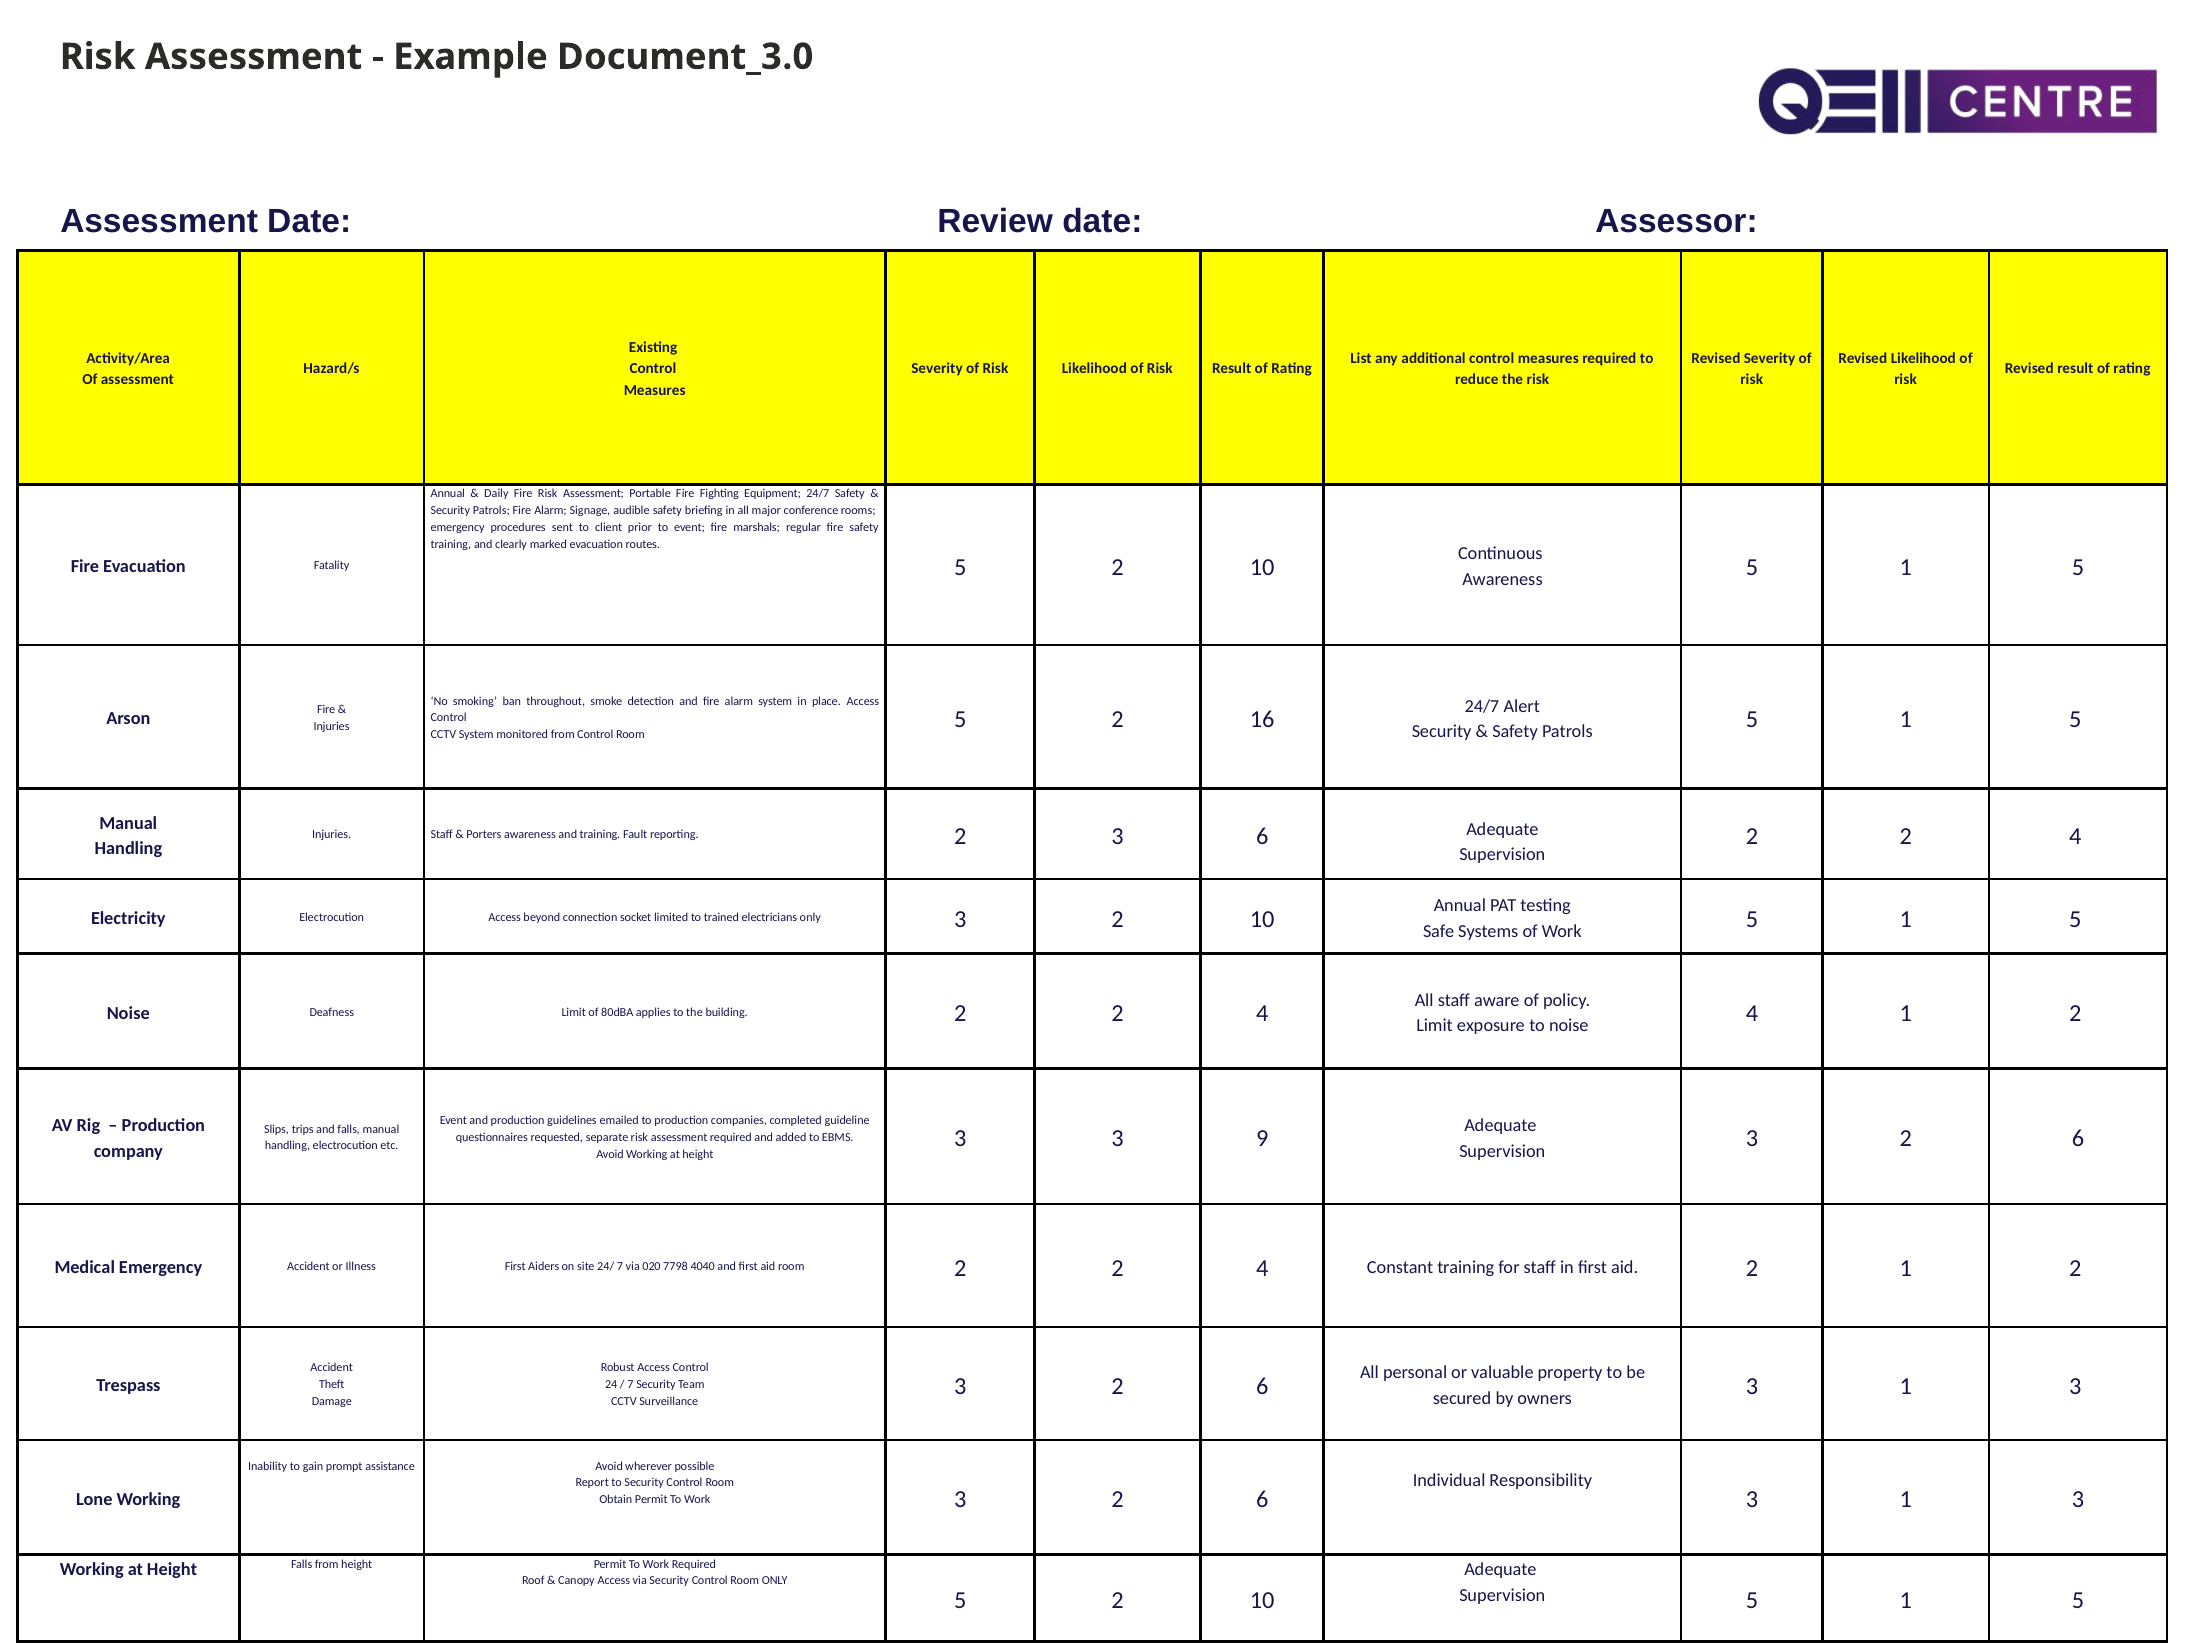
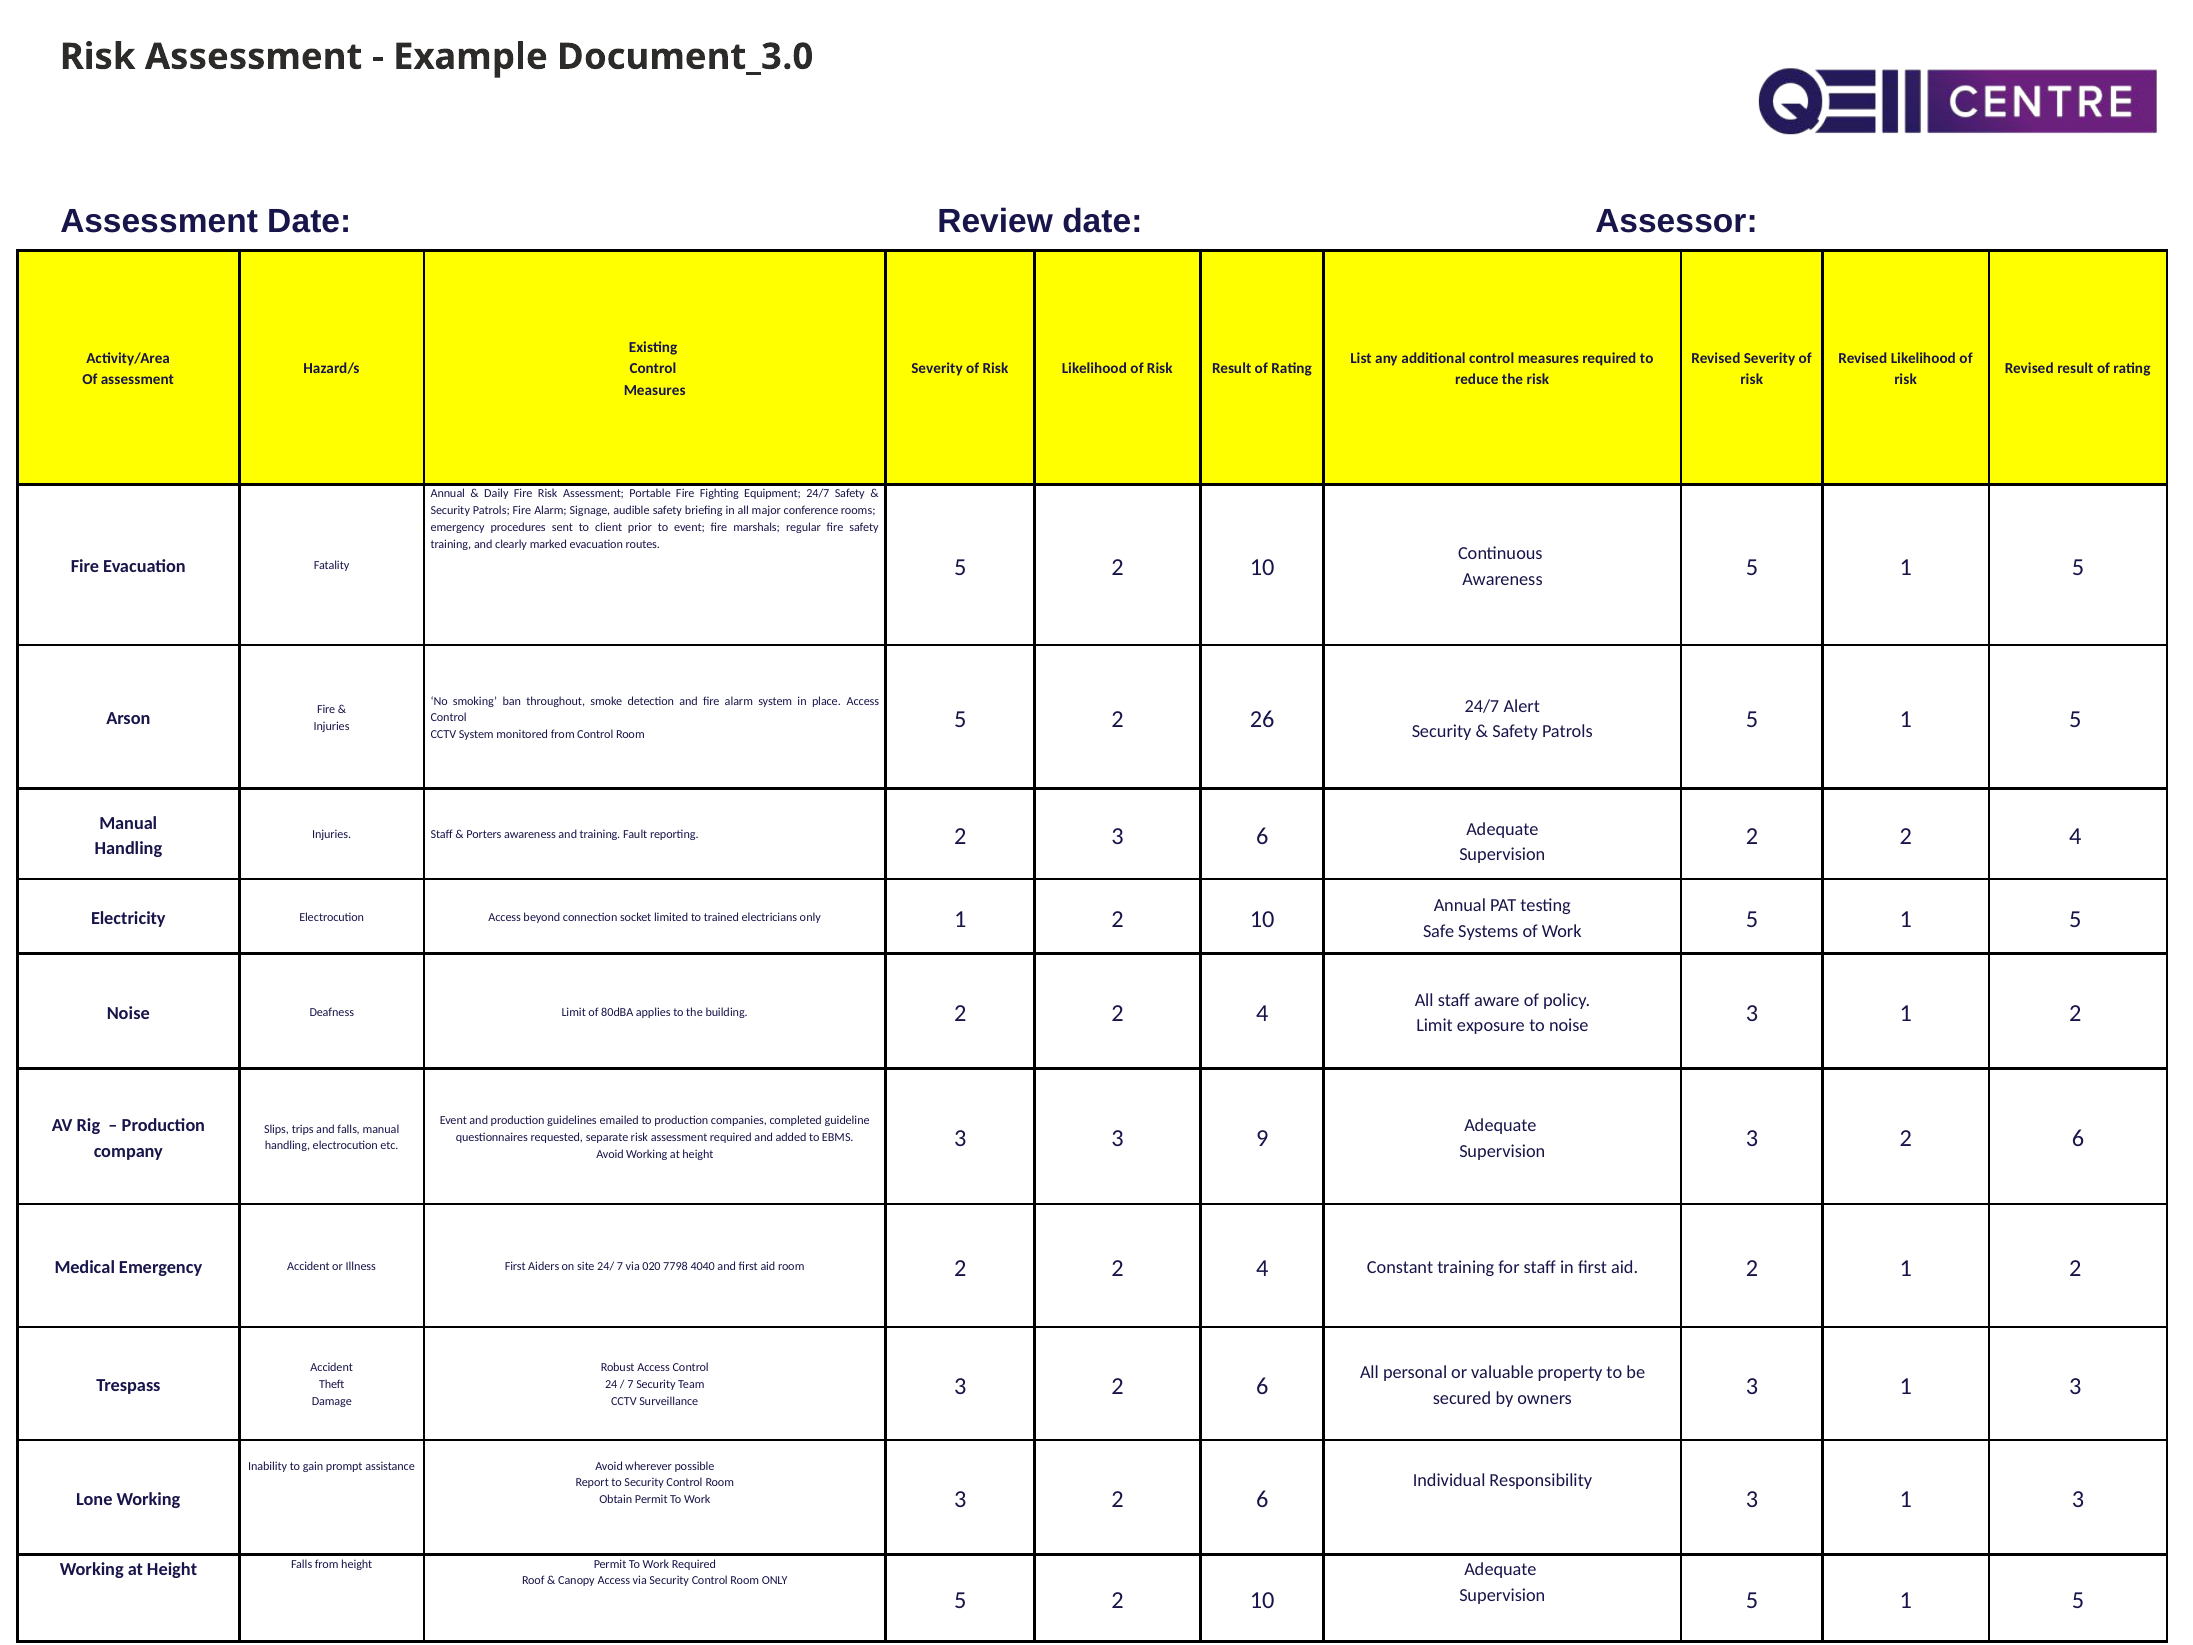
16: 16 -> 26 (1262, 719)
only 3: 3 -> 1 (960, 919)
noise 4: 4 -> 3 (1752, 1014)
